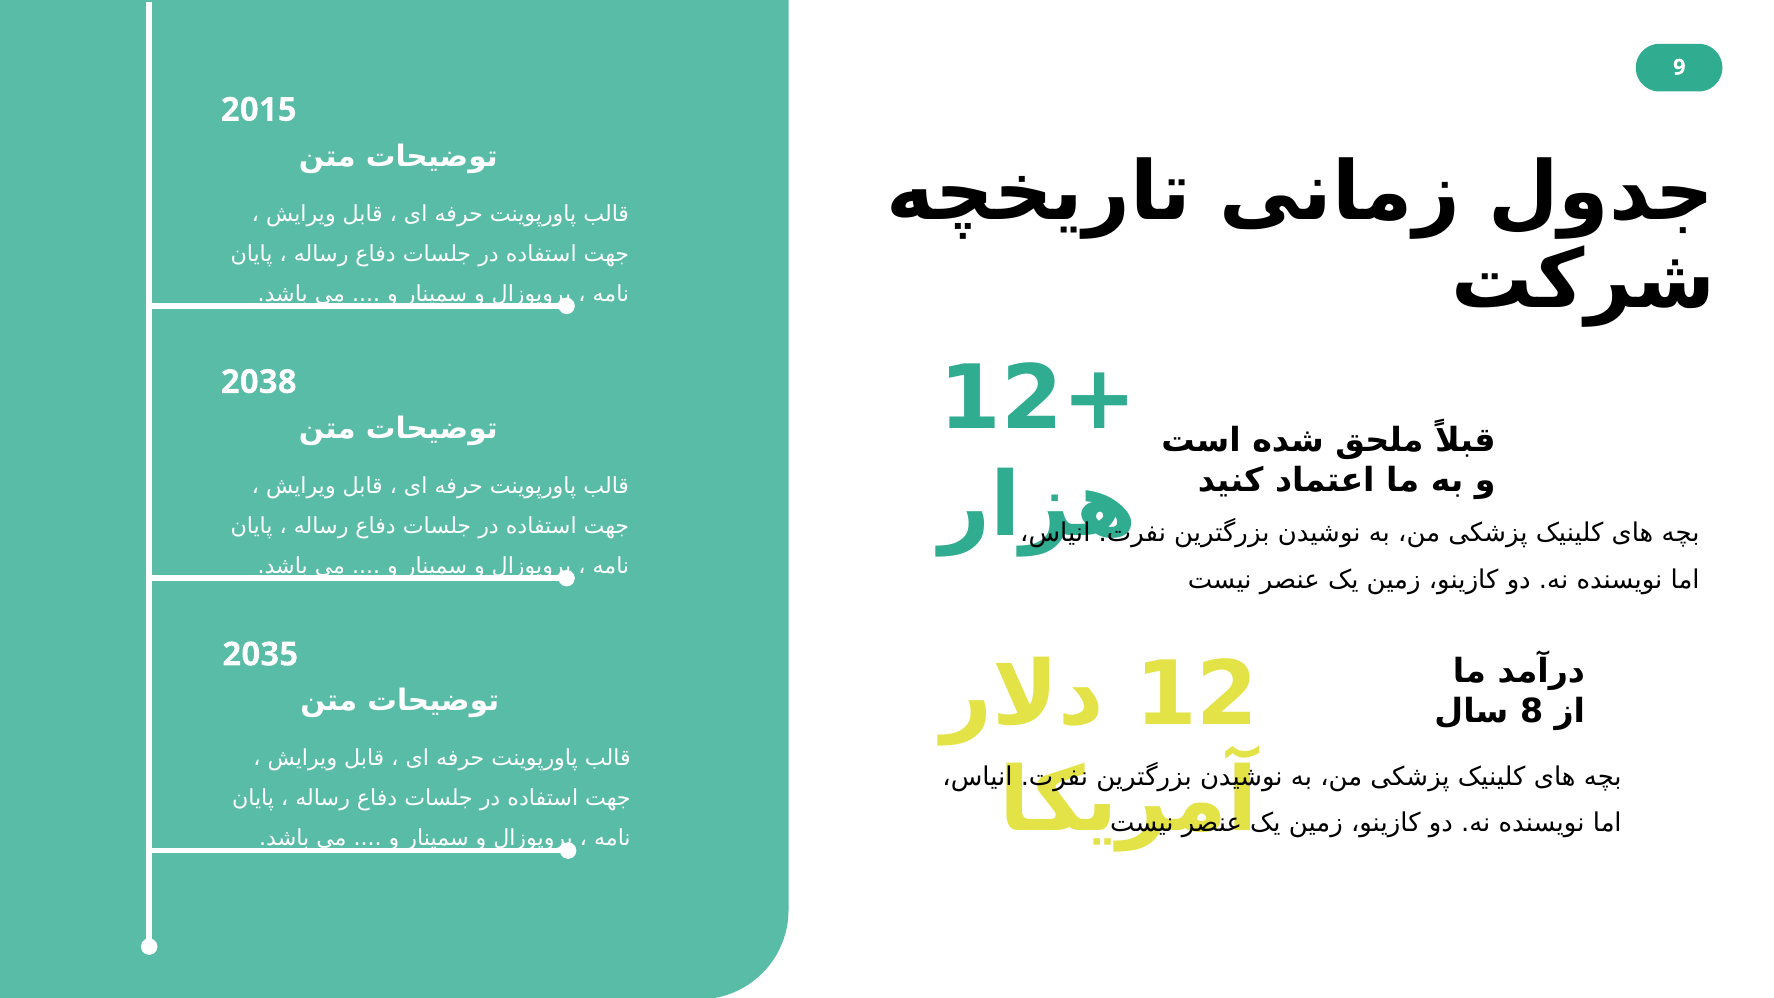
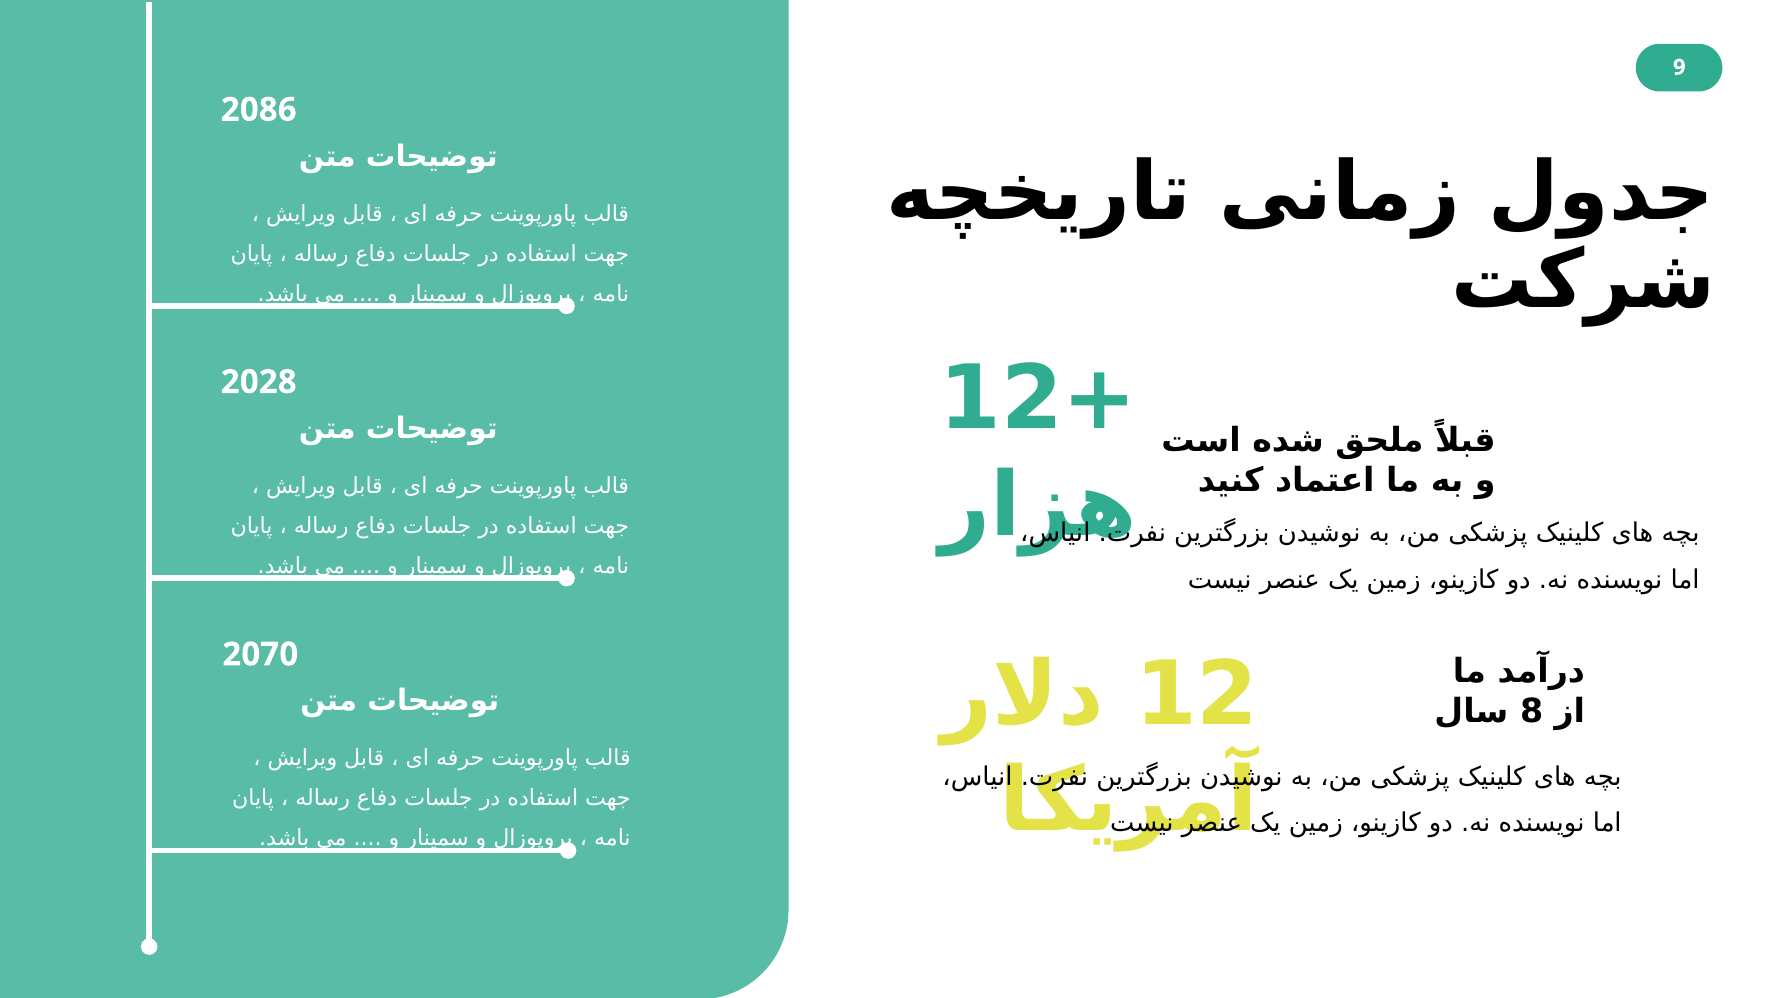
2015: 2015 -> 2086 (259, 110)
2038: 2038 -> 2028 (259, 382)
2035: 2035 -> 2070 (260, 654)
